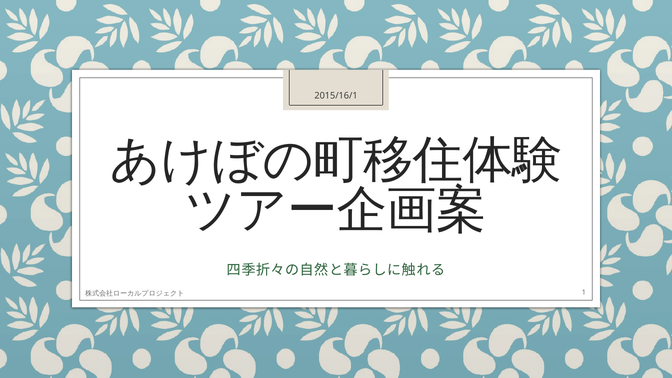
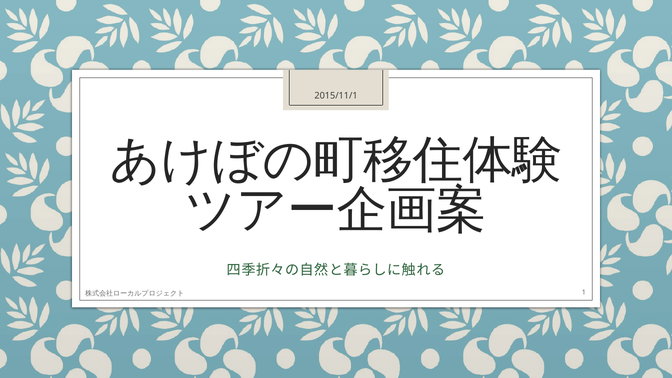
2015/16/1: 2015/16/1 -> 2015/11/1 (336, 96)
